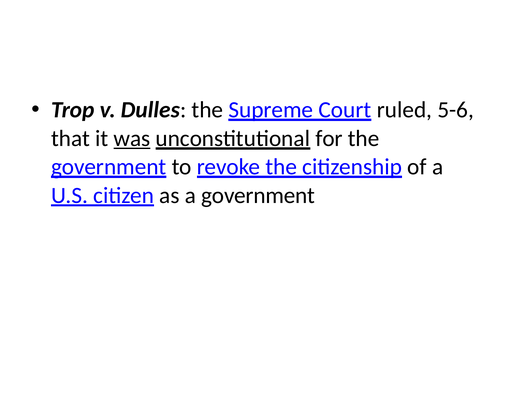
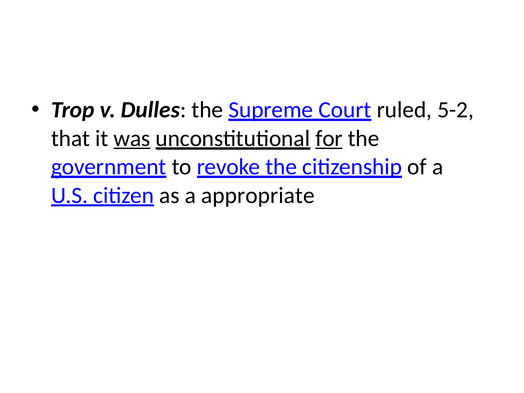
5-6: 5-6 -> 5-2 (456, 110)
for underline: none -> present (329, 138)
a government: government -> appropriate (258, 195)
